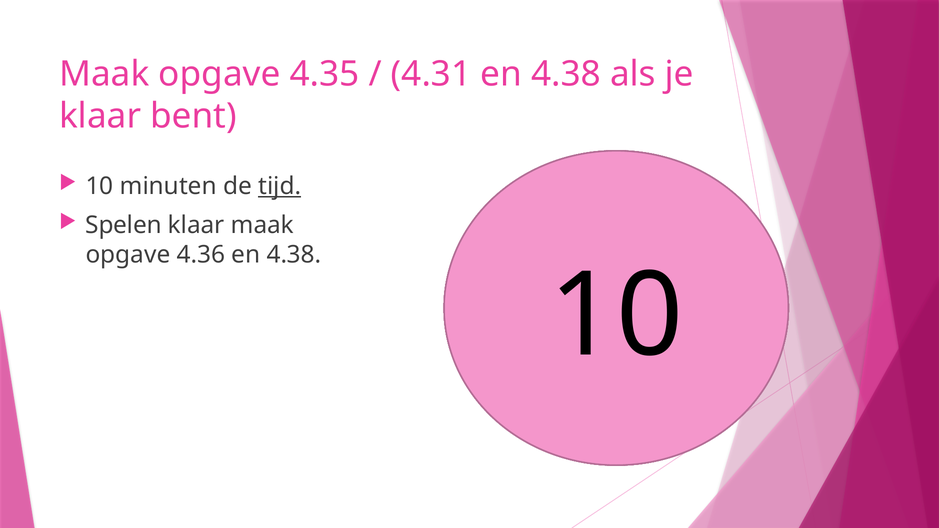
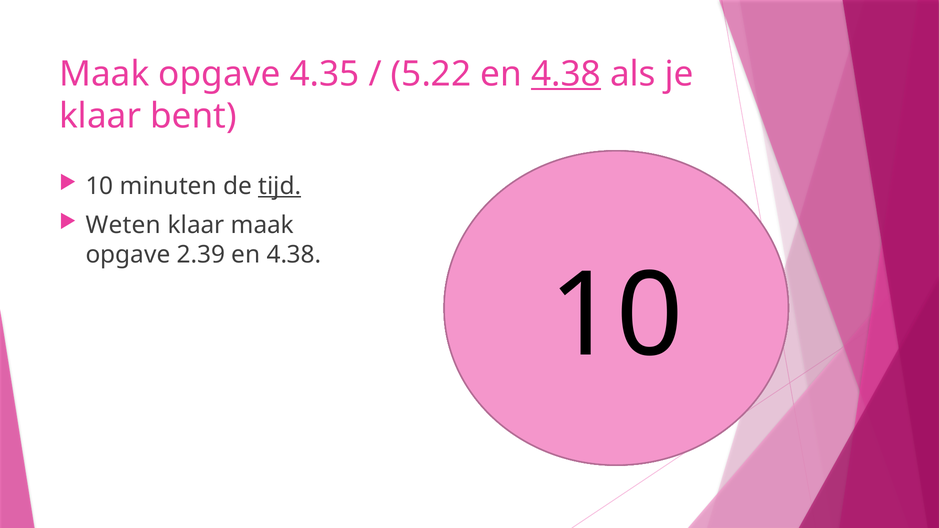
4.31: 4.31 -> 5.22 (431, 74)
4.38 underline: none -> present (566, 74)
Spelen: Spelen -> Weten (123, 225)
4.36: 4.36 -> 2.39 (201, 255)
